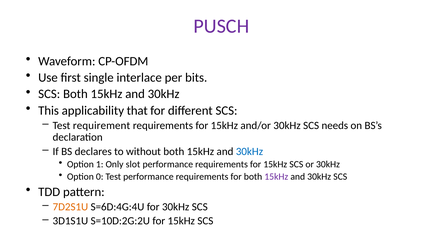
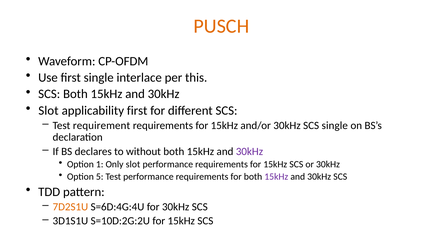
PUSCH colour: purple -> orange (221, 26)
bits: bits -> this (196, 78)
This: This -> Slot (48, 110)
applicability that: that -> first (137, 110)
SCS needs: needs -> single (335, 125)
30kHz colour: blue -> purple (249, 151)
0: 0 -> 5 (100, 177)
